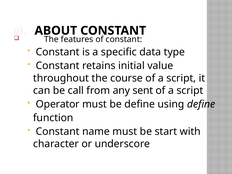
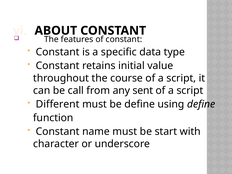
Operator: Operator -> Different (58, 104)
